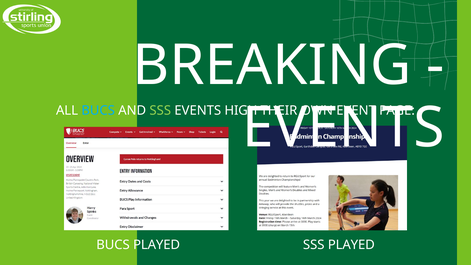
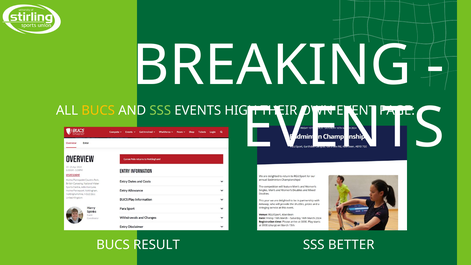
BUCS colour: light blue -> yellow (98, 110)
BUCS PLAYED: PLAYED -> RESULT (156, 245)
SSS PLAYED: PLAYED -> BETTER (351, 245)
